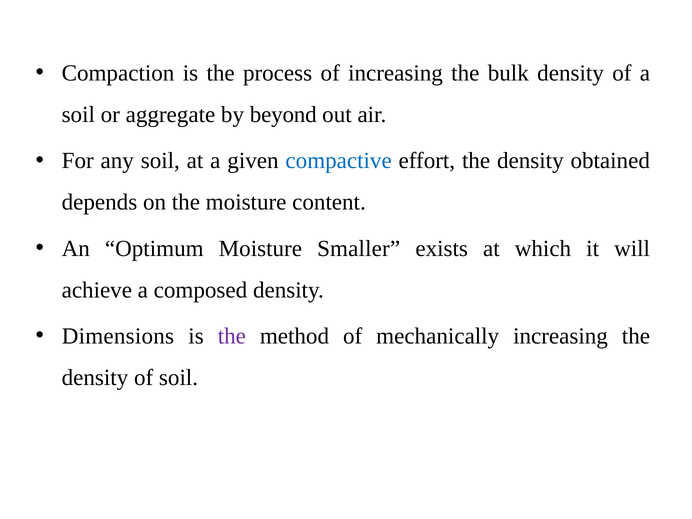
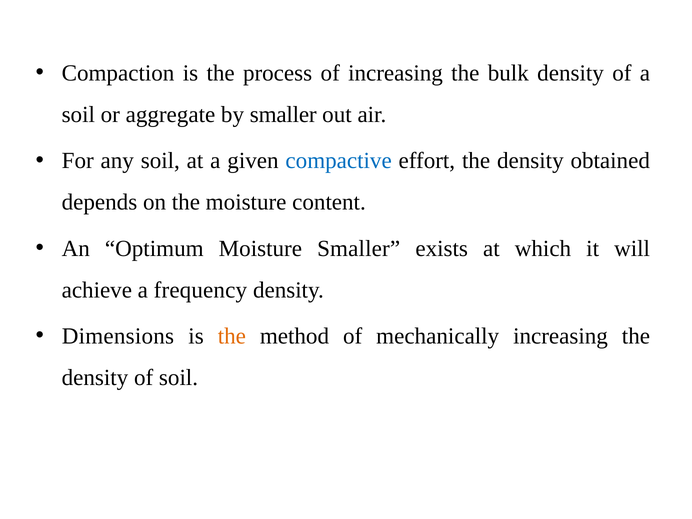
by beyond: beyond -> smaller (283, 115)
composed: composed -> frequency (200, 290)
the colour: purple -> orange (232, 336)
